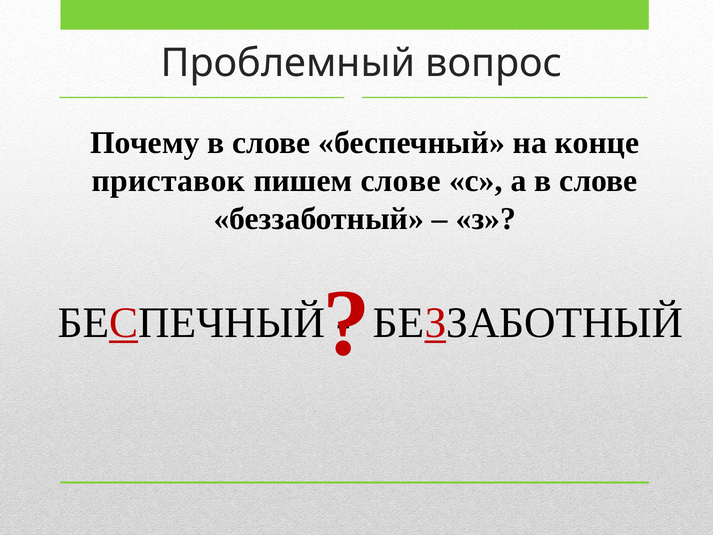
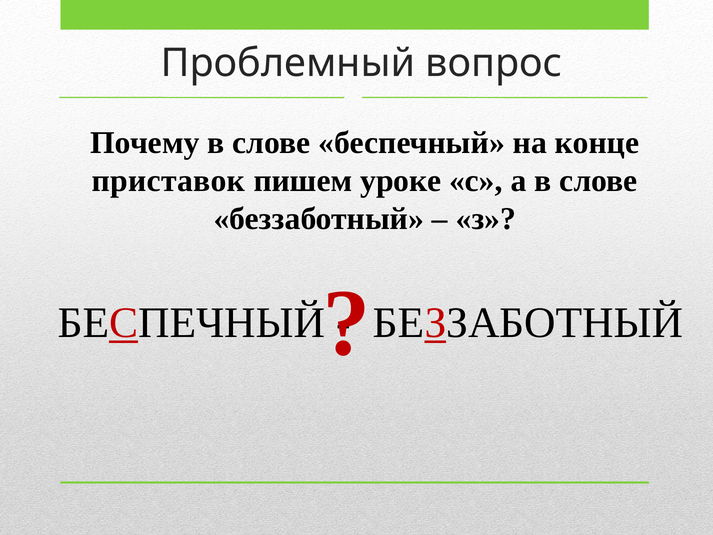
пишем слове: слове -> уроке (401, 181)
